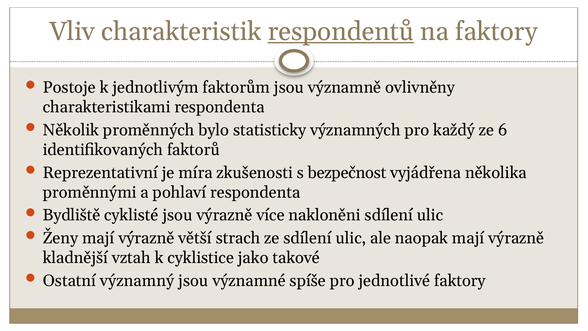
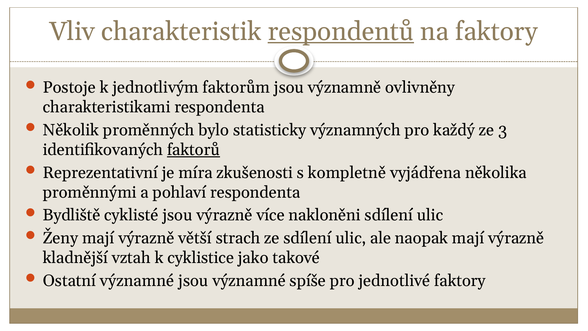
6: 6 -> 3 (503, 130)
faktorů underline: none -> present (193, 150)
bezpečnost: bezpečnost -> kompletně (347, 173)
Ostatní významný: významný -> významné (137, 281)
